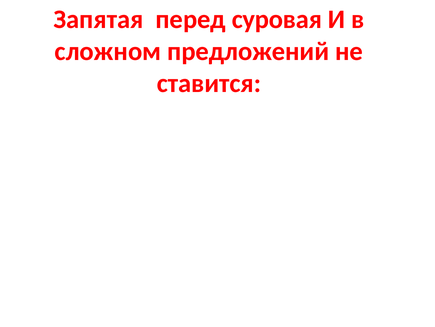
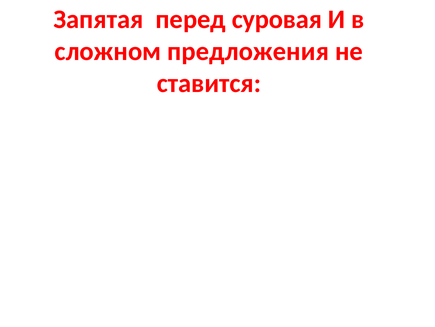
предложений: предложений -> предложения (248, 51)
